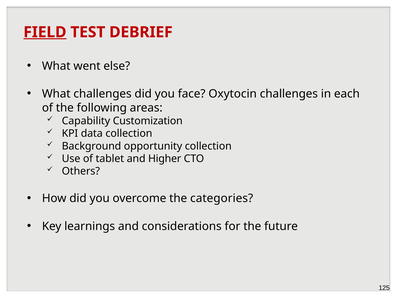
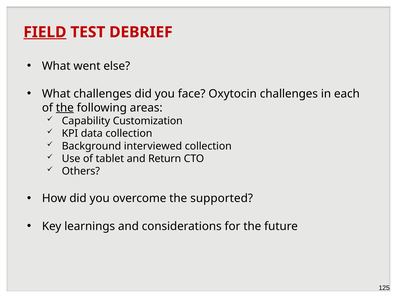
the underline: none -> present (65, 108)
opportunity: opportunity -> interviewed (153, 146)
Higher: Higher -> Return (165, 158)
categories: categories -> supported (222, 198)
